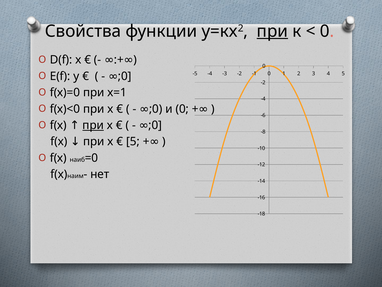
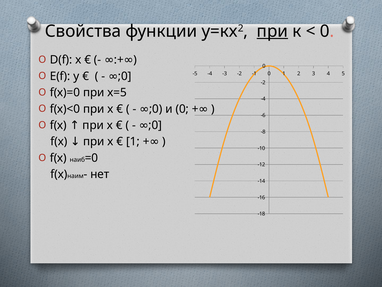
х=1: х=1 -> х=5 (117, 92)
при underline: present -> none (93, 125)
5: 5 -> 1 (133, 141)
